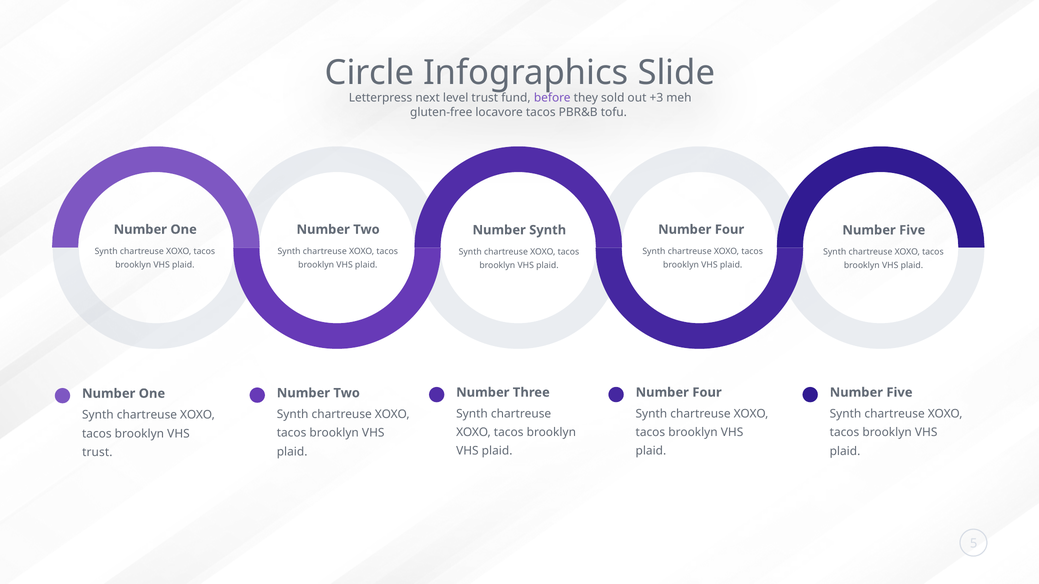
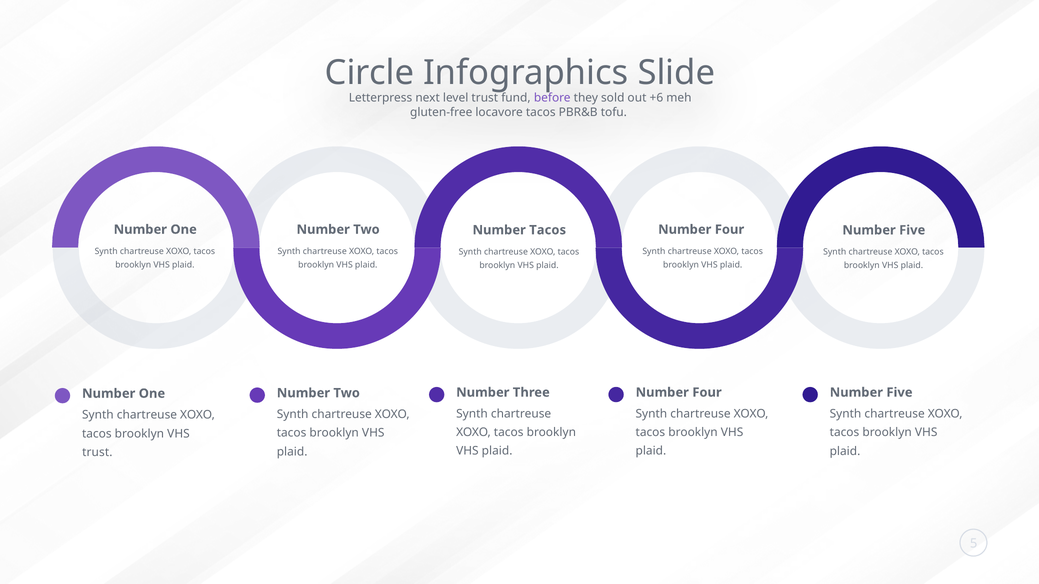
+3: +3 -> +6 (656, 98)
Number Synth: Synth -> Tacos (548, 230)
